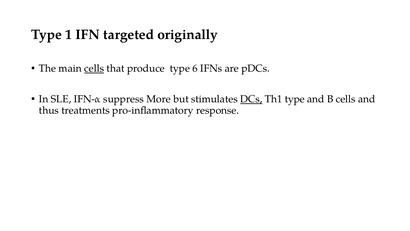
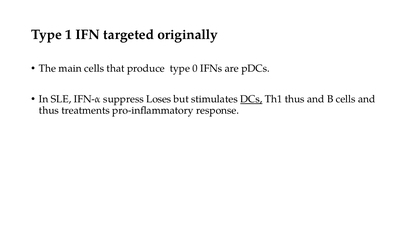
cells underline: present -> none (94, 68)
6: 6 -> 0 (195, 68)
More: More -> Loses (159, 99)
Th1 type: type -> thus (295, 99)
